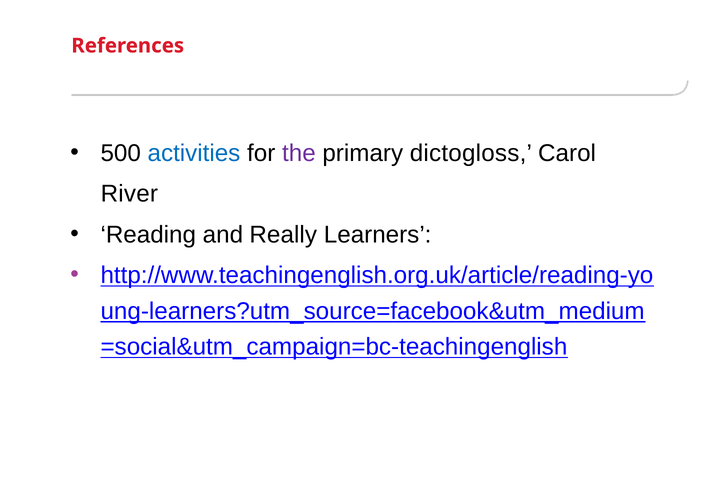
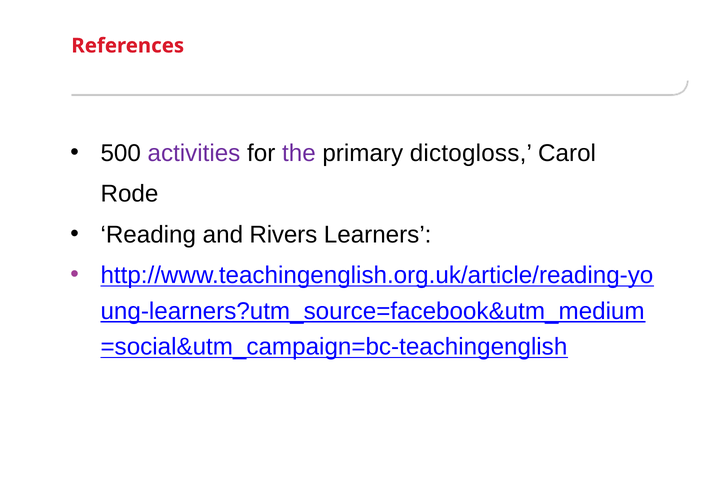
activities colour: blue -> purple (194, 153)
River: River -> Rode (129, 194)
Really: Really -> Rivers (283, 234)
